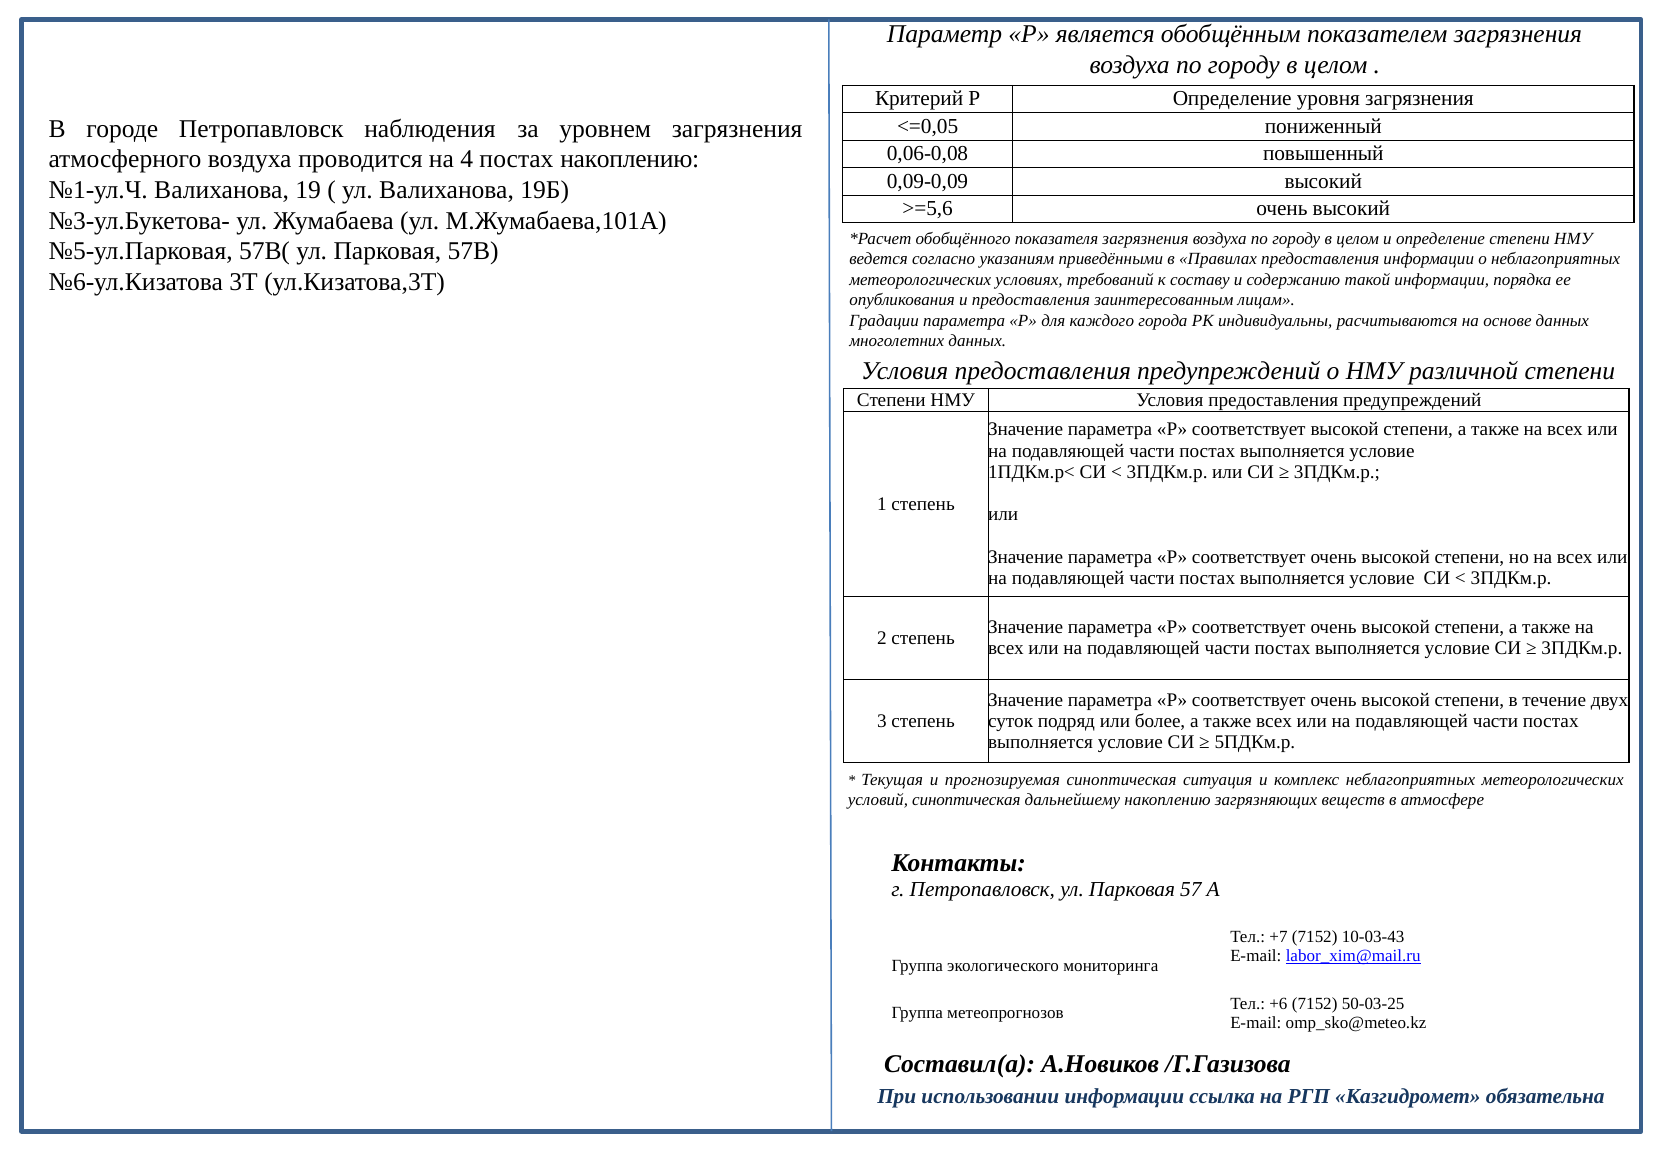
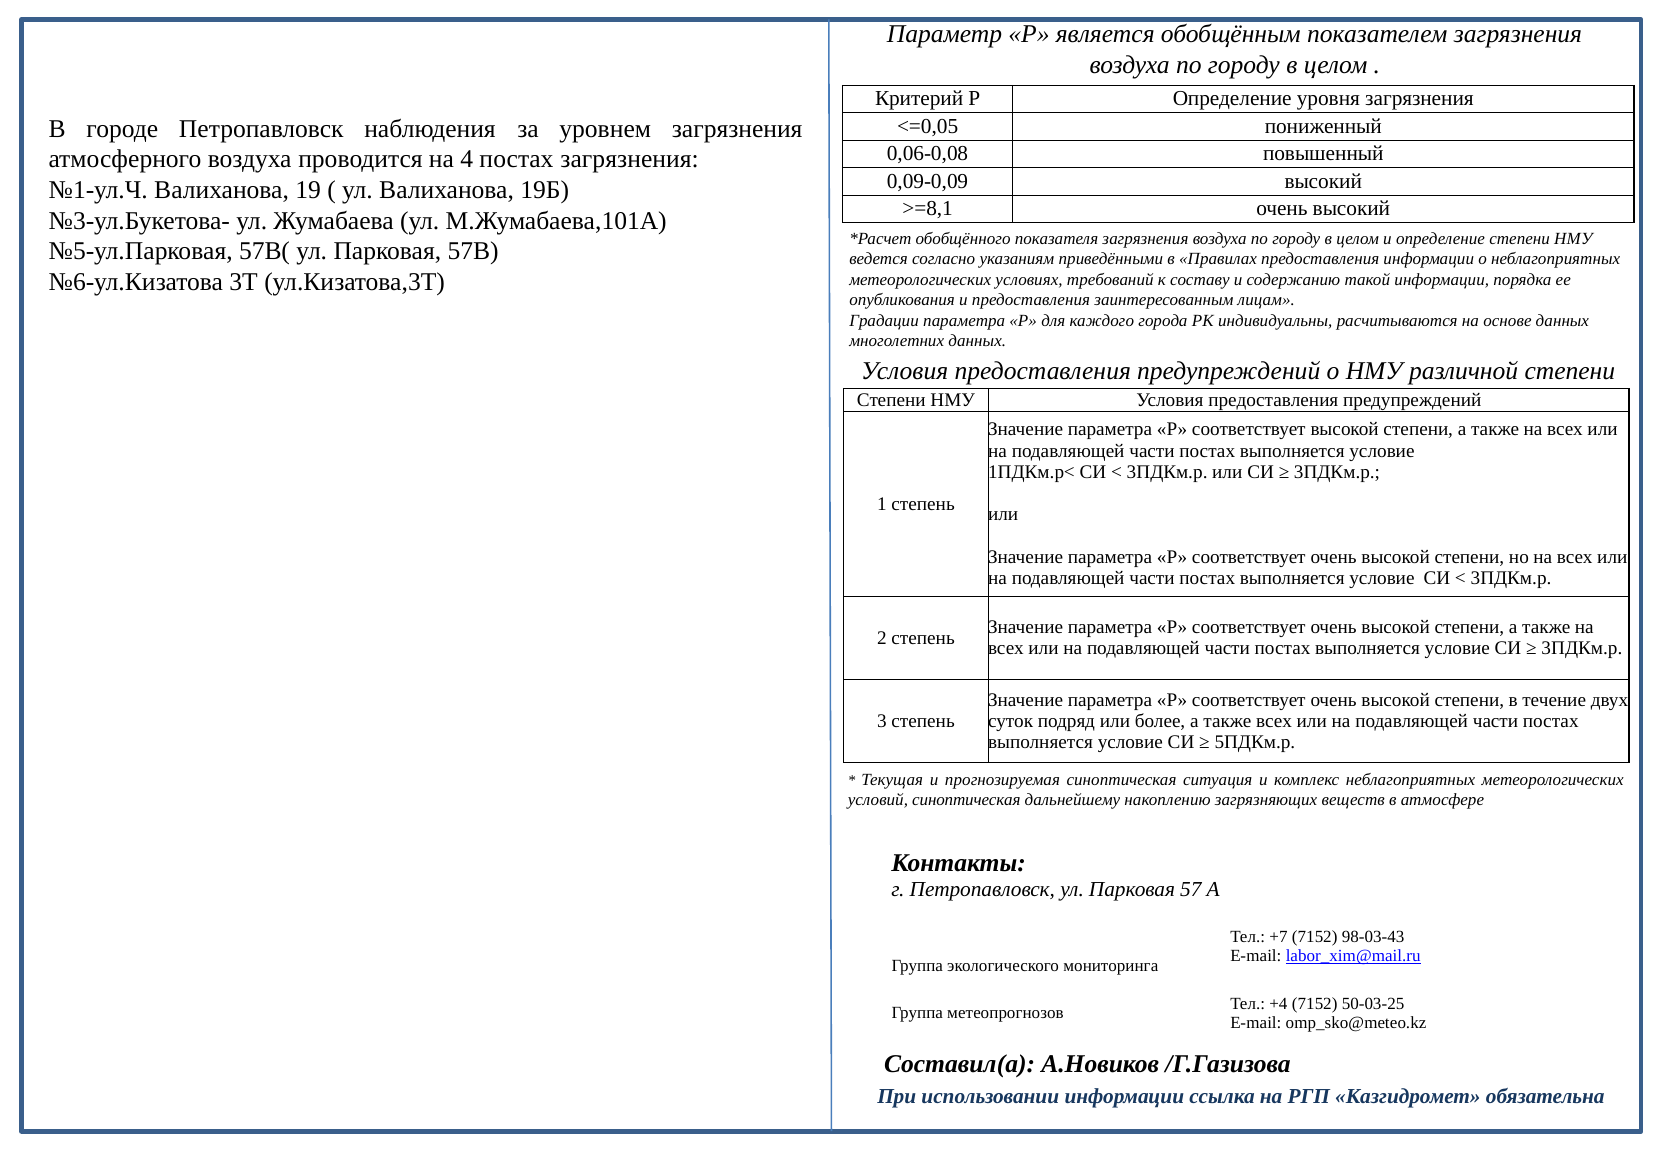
постах накоплению: накоплению -> загрязнения (630, 160)
>=5,6: >=5,6 -> >=8,1 (928, 209)
10-03-43: 10-03-43 -> 98-03-43 (1373, 937)
+6: +6 -> +4 (1278, 1004)
